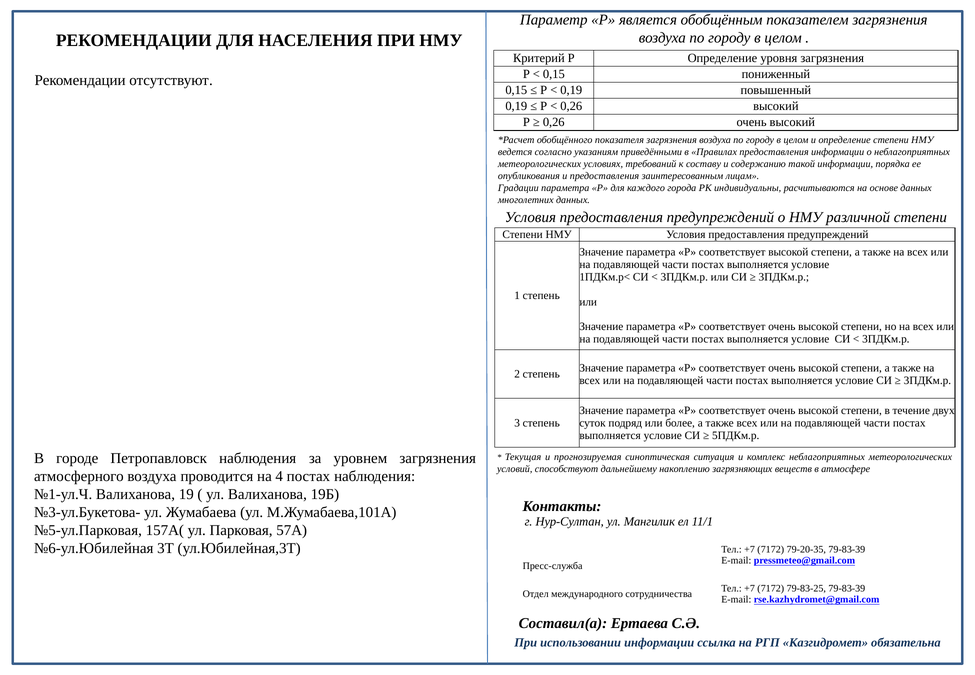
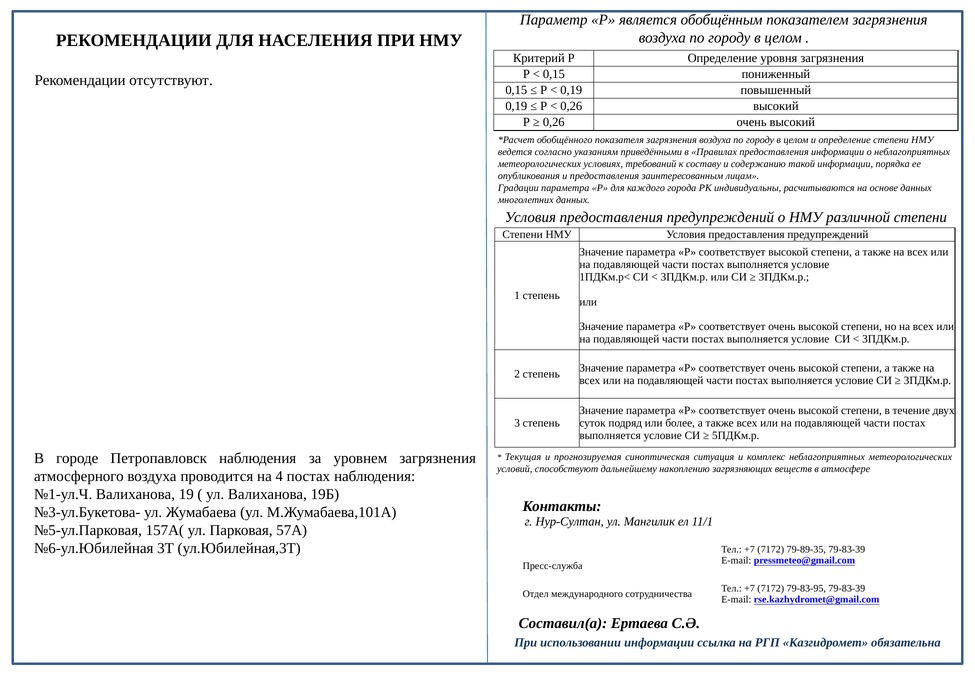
79-20-35: 79-20-35 -> 79-89-35 (806, 550)
79-83-25: 79-83-25 -> 79-83-95 (806, 588)
